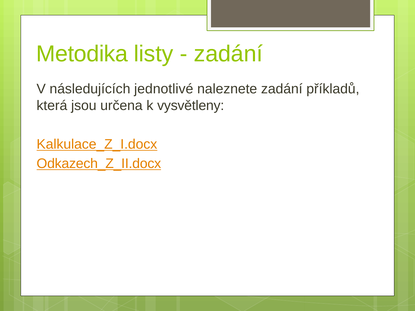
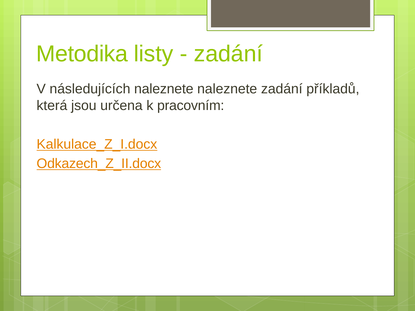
následujících jednotlivé: jednotlivé -> naleznete (164, 89)
vysvětleny: vysvětleny -> pracovním (191, 106)
